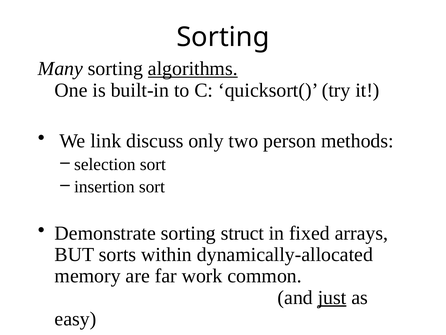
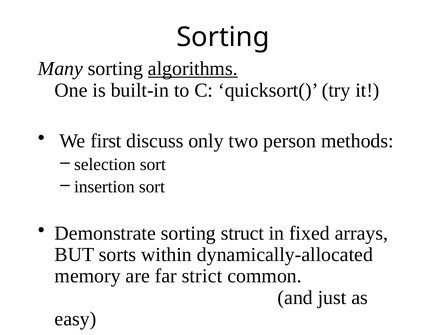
link: link -> first (106, 141)
work: work -> strict (202, 276)
just underline: present -> none (332, 297)
